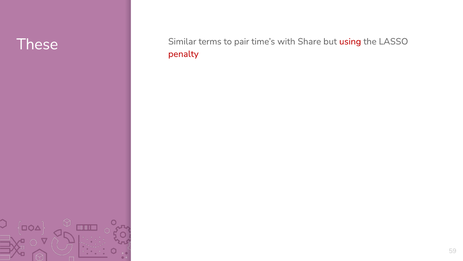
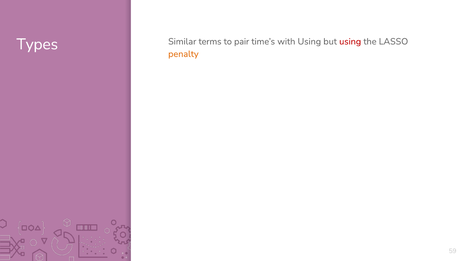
These: These -> Types (37, 44)
with Share: Share -> Using (309, 41)
penalty colour: red -> orange (183, 54)
